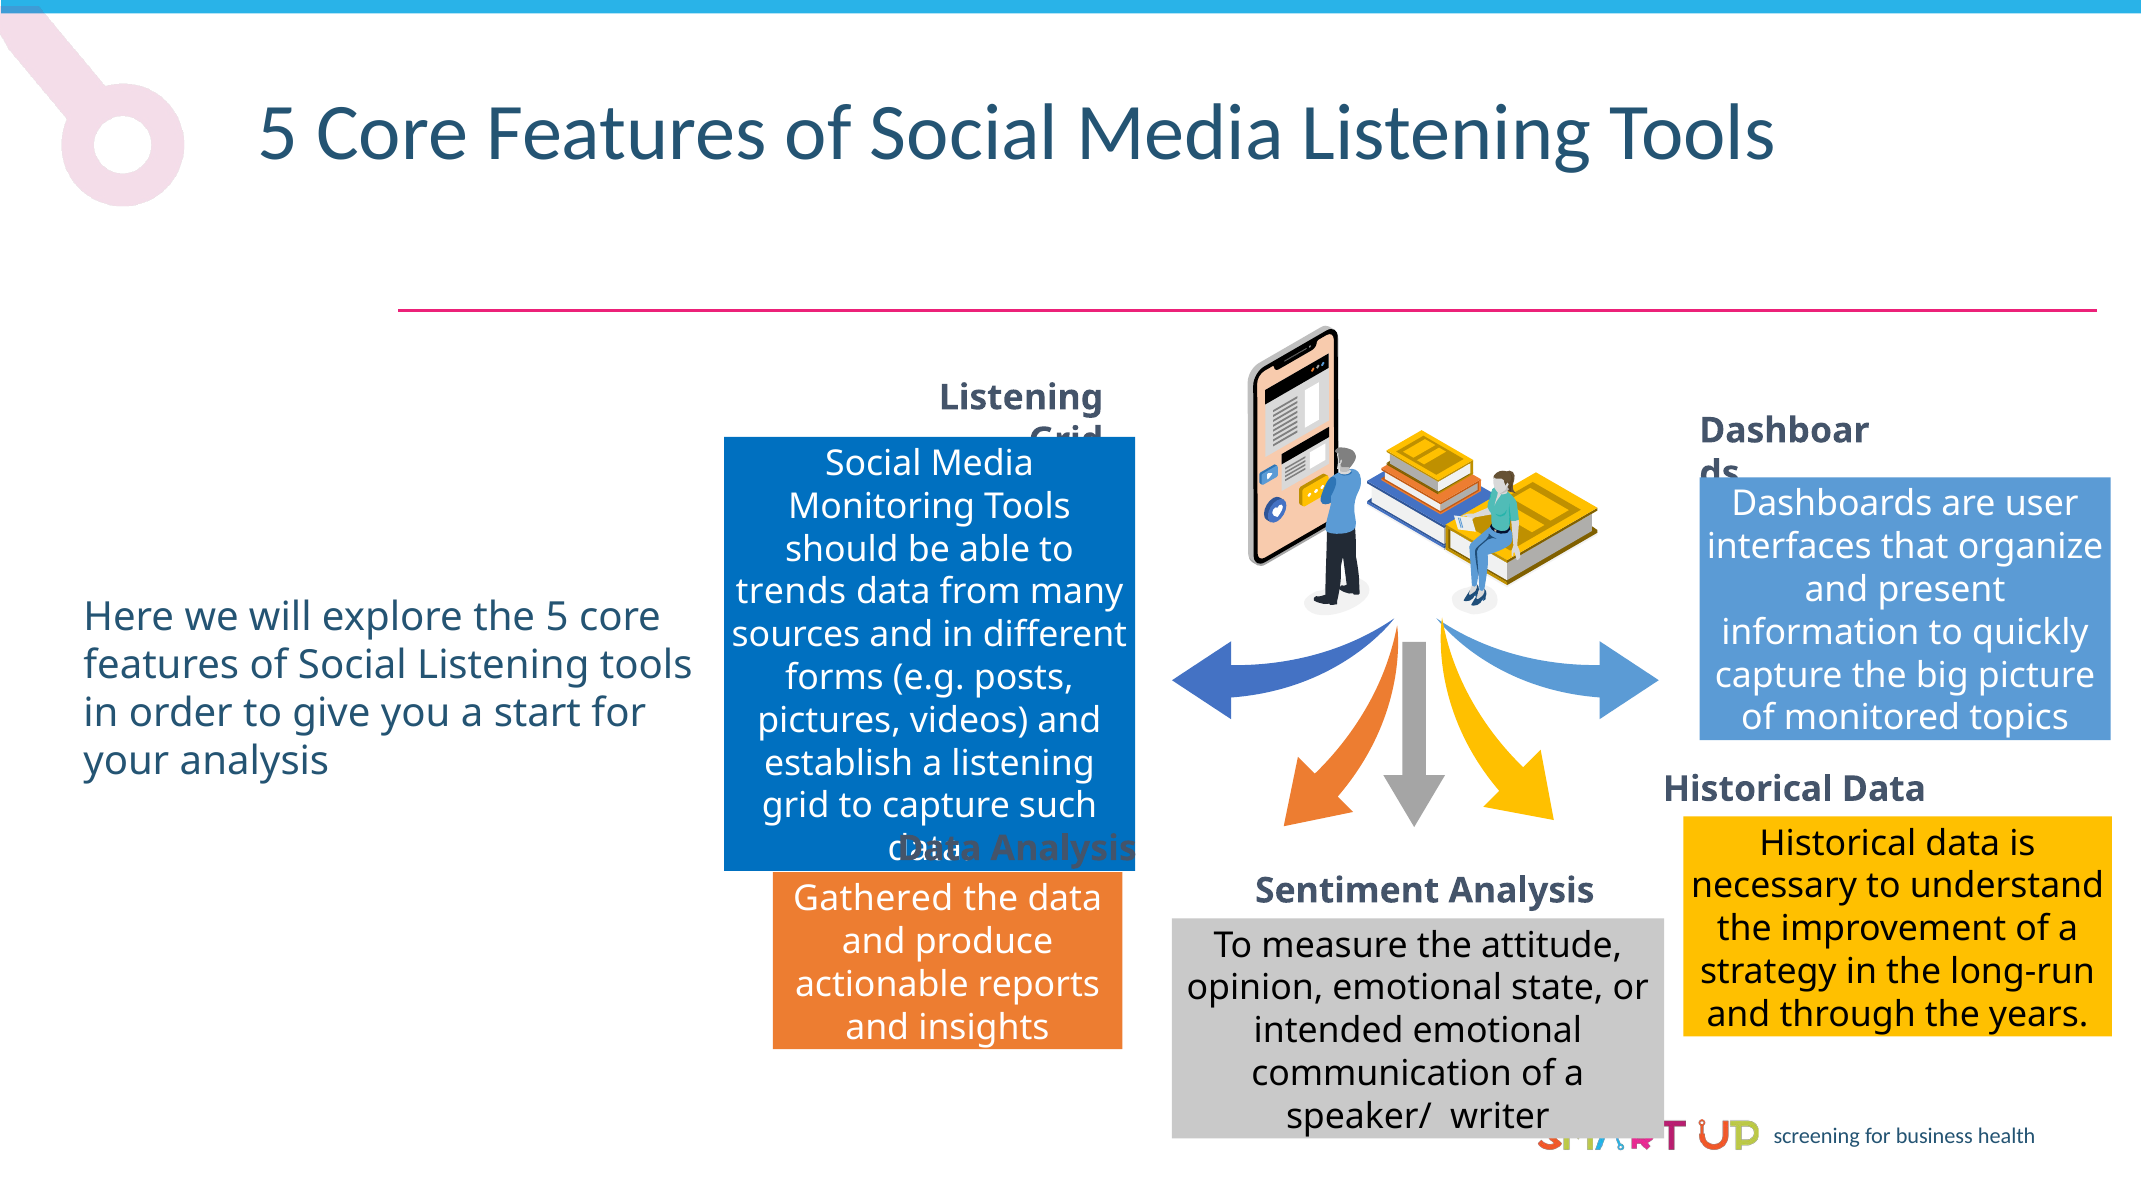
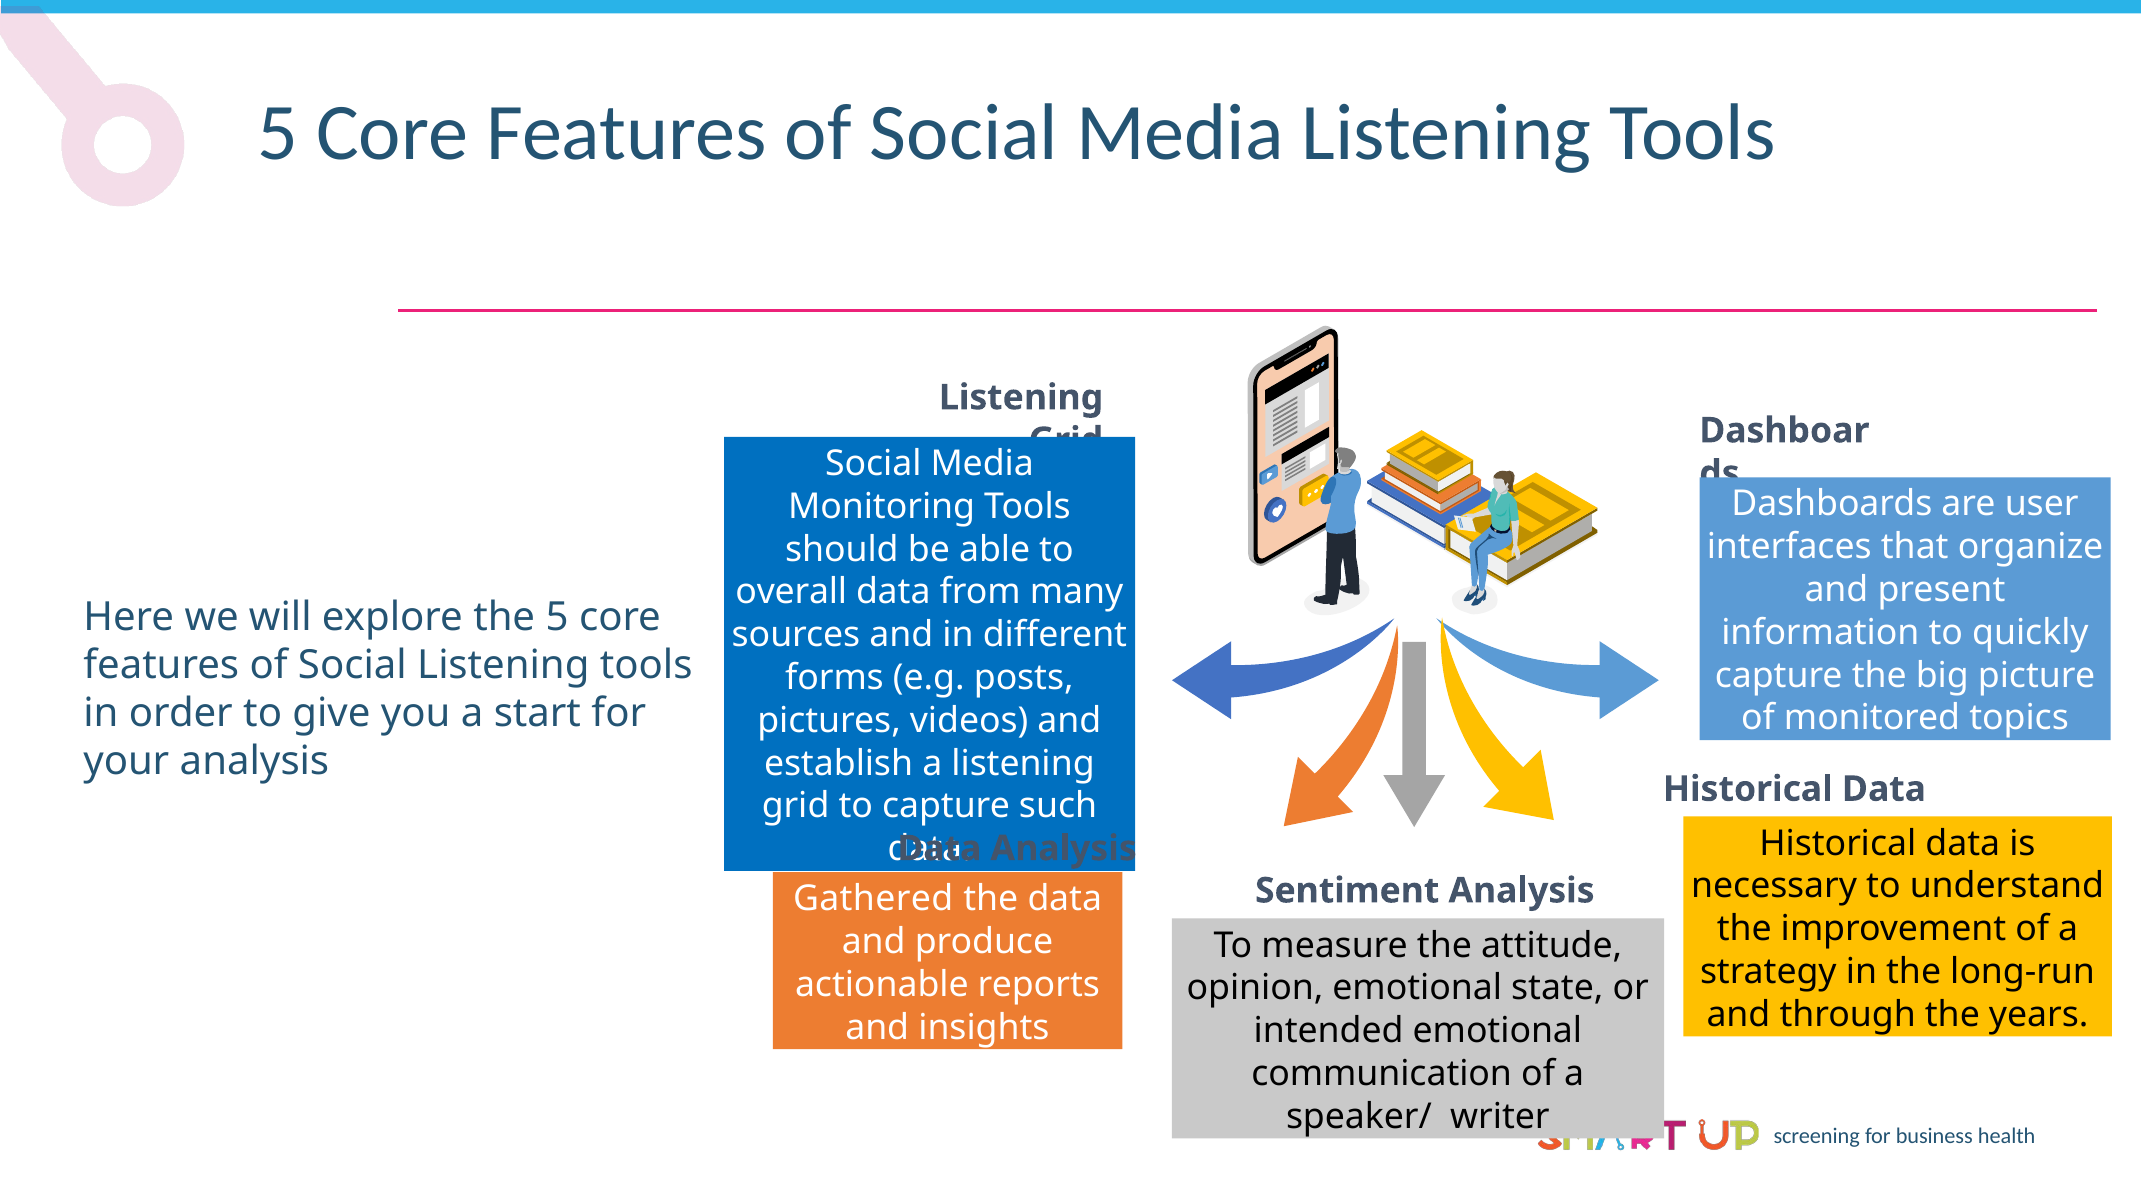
trends: trends -> overall (791, 592)
